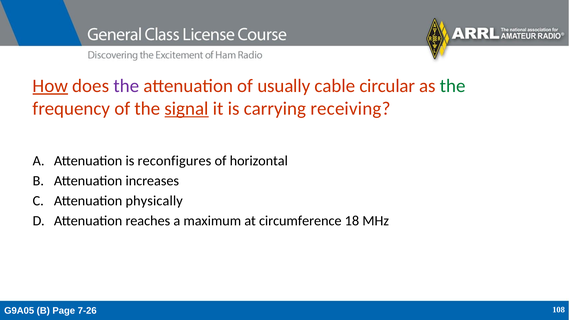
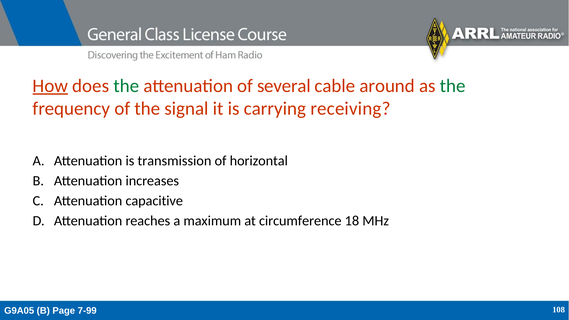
the colour: purple -> green (126, 86)
usually: usually -> several (284, 86)
circular: circular -> around (387, 86)
signal underline: present -> none (187, 109)
reconfigures: reconfigures -> transmission (174, 161)
physically: physically -> capacitive (154, 201)
7-26: 7-26 -> 7-99 (87, 311)
